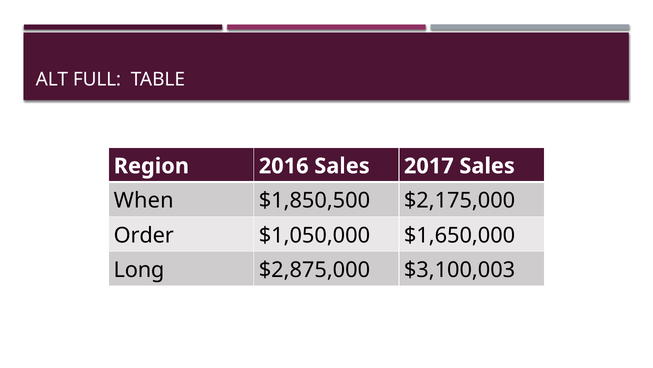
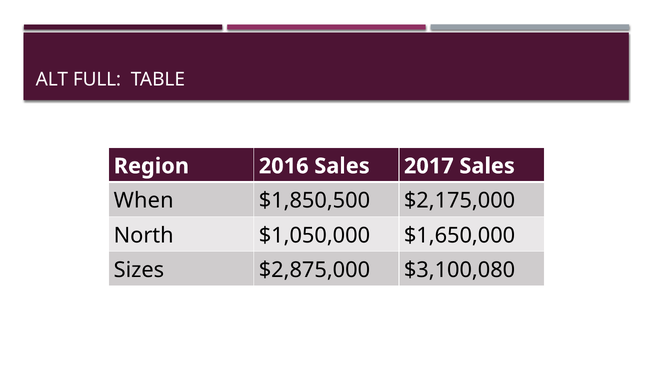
Order: Order -> North (144, 235)
Long: Long -> Sizes (139, 269)
$3,100,003: $3,100,003 -> $3,100,080 (460, 269)
